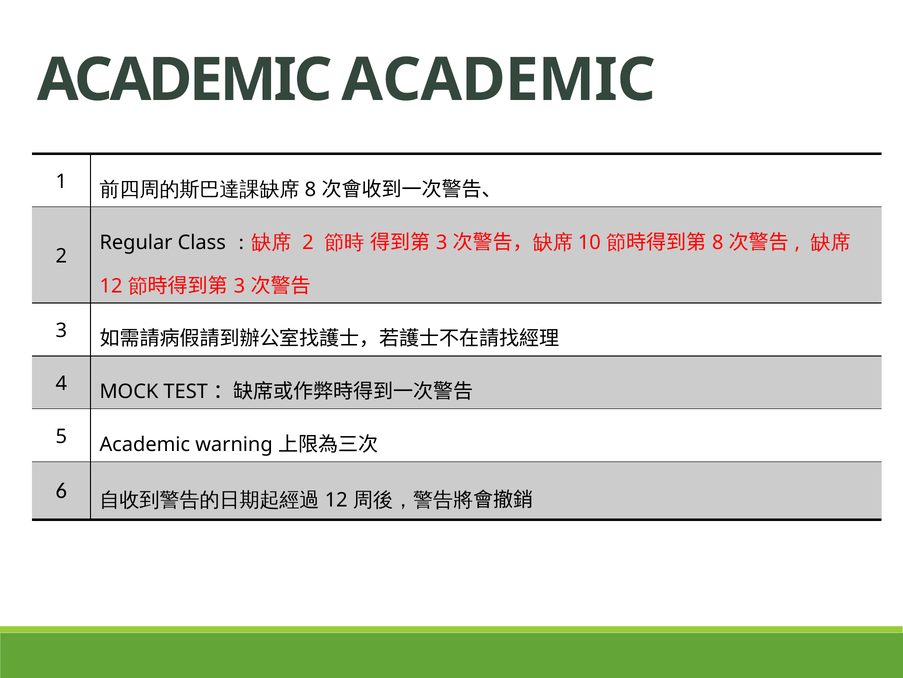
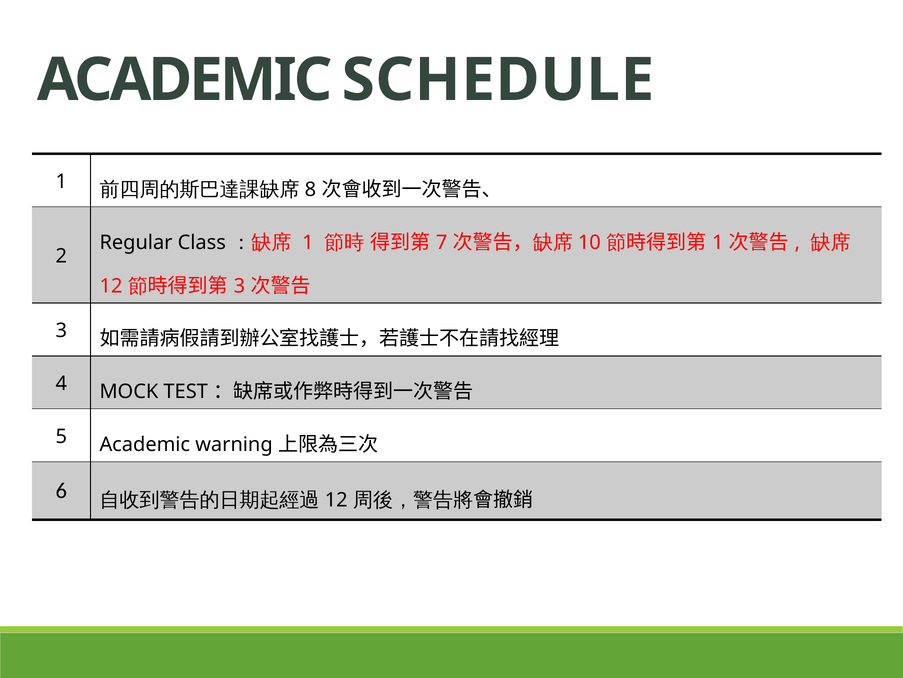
ACADEMIC ACADEMIC: ACADEMIC -> SCHEDULE (498, 80)
2: 2 -> 1 (308, 242)
3: 3 -> 7 (442, 242)
8: 8 -> 1 (718, 242)
